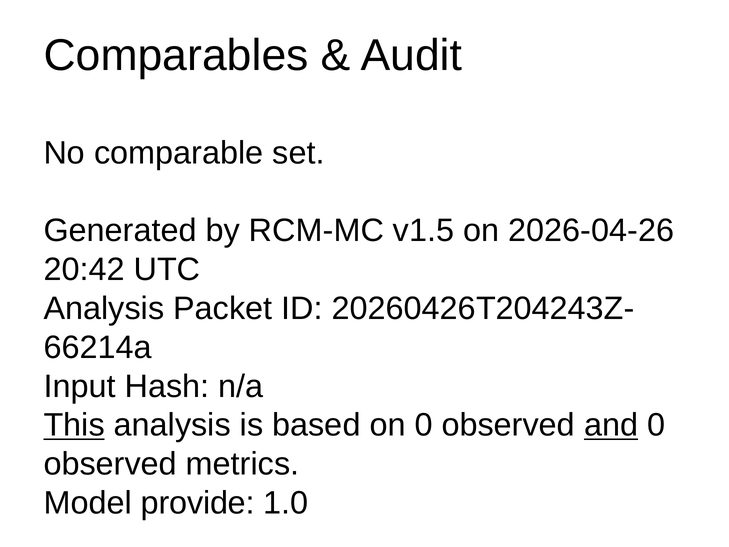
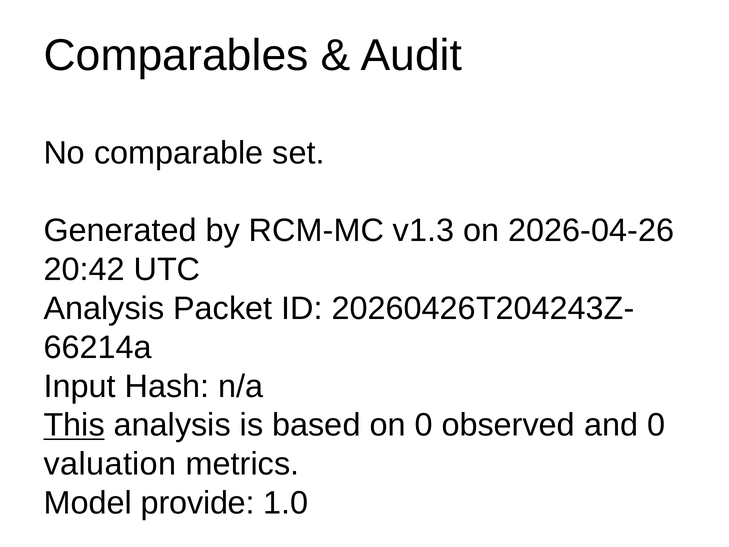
v1.5: v1.5 -> v1.3 (424, 231)
and underline: present -> none (611, 425)
observed: observed -> valuation (110, 464)
